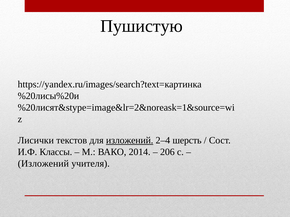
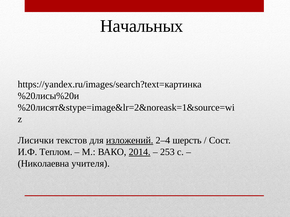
Пушистую: Пушистую -> Начальных (142, 26)
Классы: Классы -> Теплом (56, 152)
2014 underline: none -> present (140, 152)
206: 206 -> 253 (167, 152)
Изложений: Изложений -> Николаевна (43, 164)
